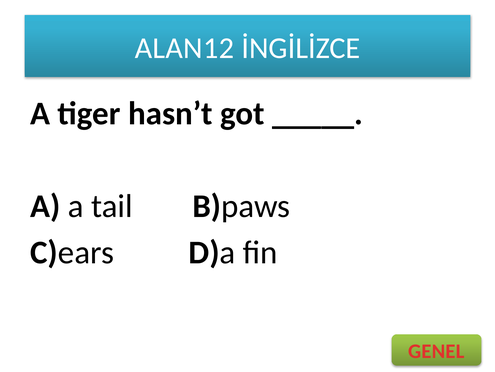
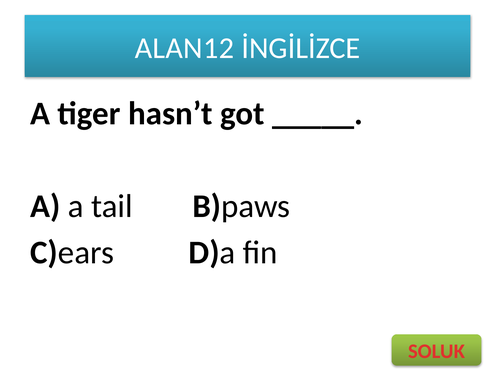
GENEL: GENEL -> SOLUK (437, 351)
